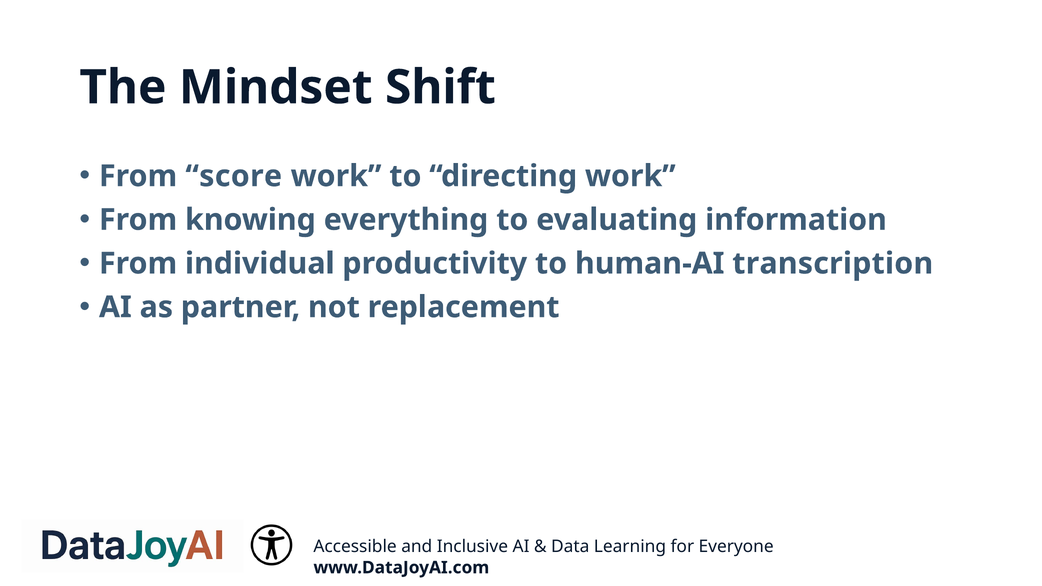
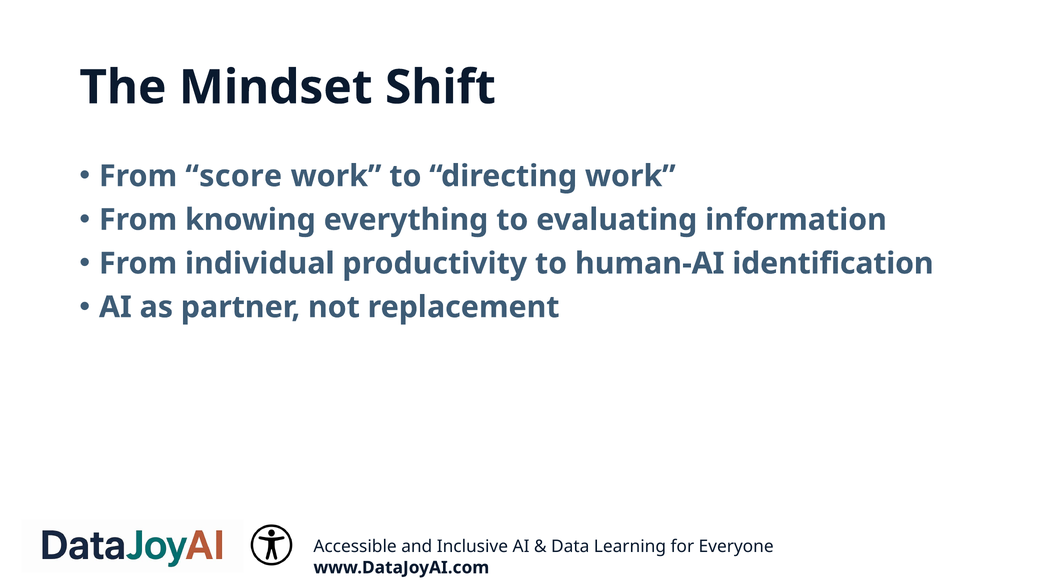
transcription: transcription -> identification (833, 264)
